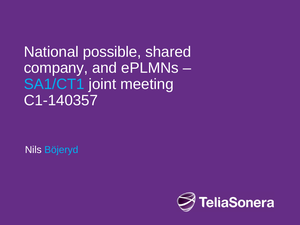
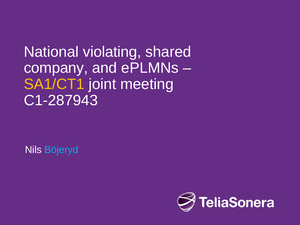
possible: possible -> violating (112, 52)
SA1/CT1 colour: light blue -> yellow (54, 84)
C1-140357: C1-140357 -> C1-287943 (61, 100)
